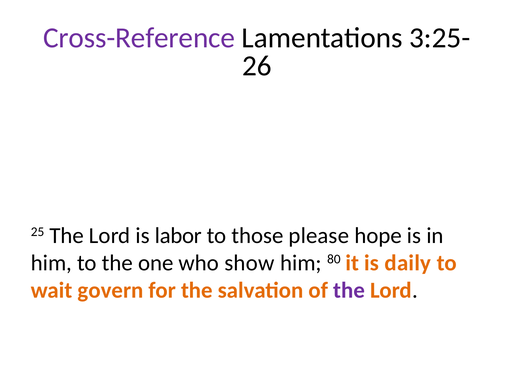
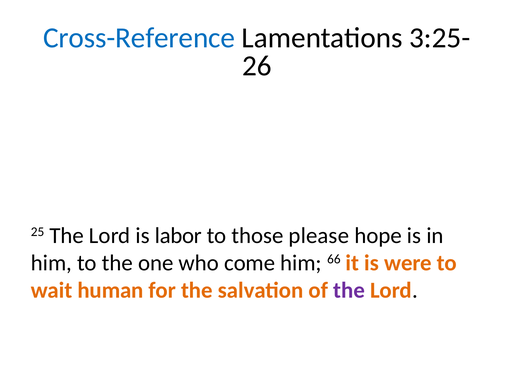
Cross-Reference colour: purple -> blue (139, 38)
show: show -> come (250, 263)
80: 80 -> 66 (334, 260)
daily: daily -> were (408, 263)
govern: govern -> human (111, 291)
